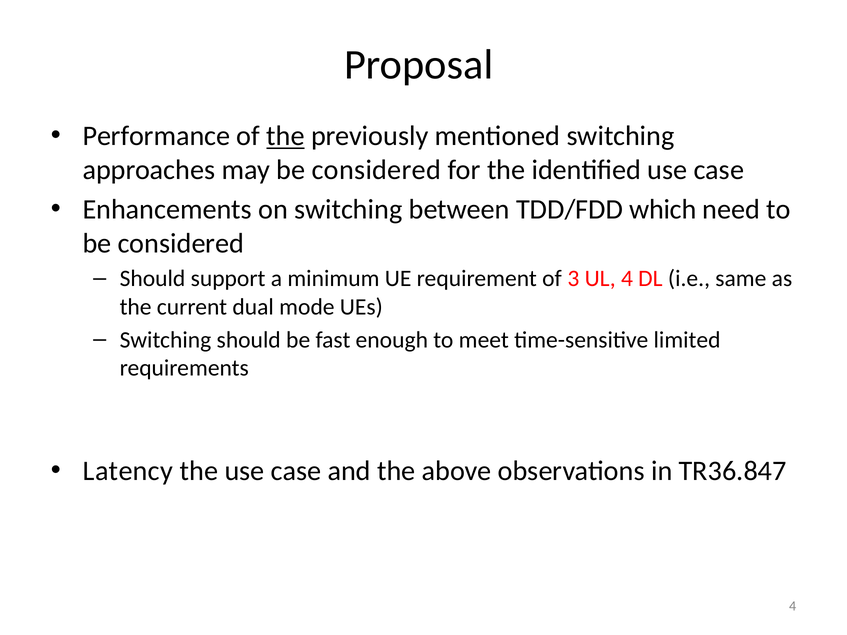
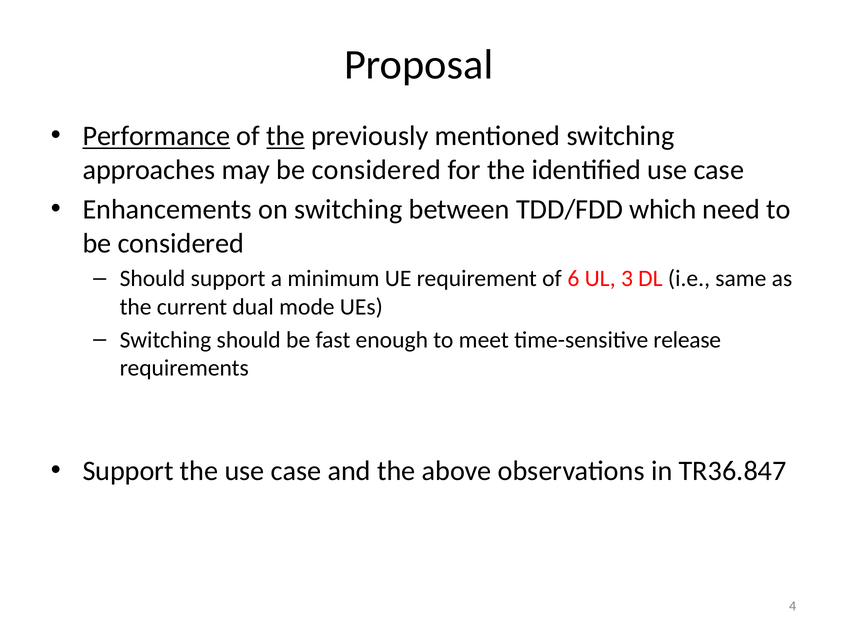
Performance underline: none -> present (156, 136)
3: 3 -> 6 (573, 279)
UL 4: 4 -> 3 (627, 279)
limited: limited -> release (687, 340)
Latency: Latency -> Support (128, 471)
